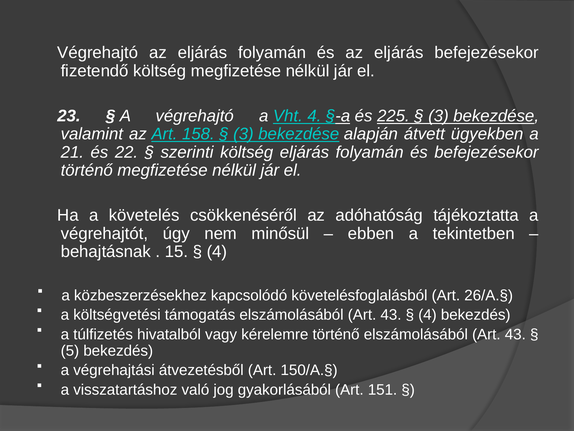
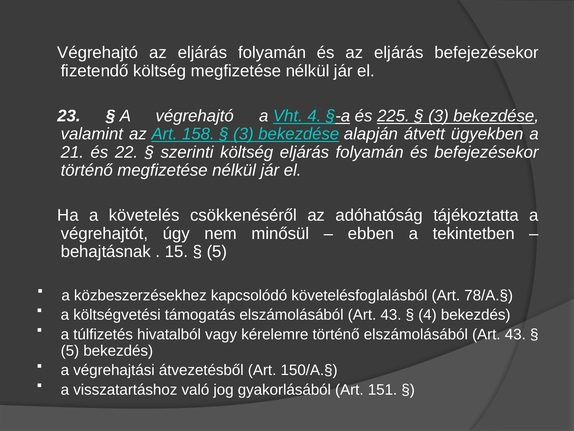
4: 4 -> 5 (217, 251)
26/A.§: 26/A.§ -> 78/A.§ (489, 295)
